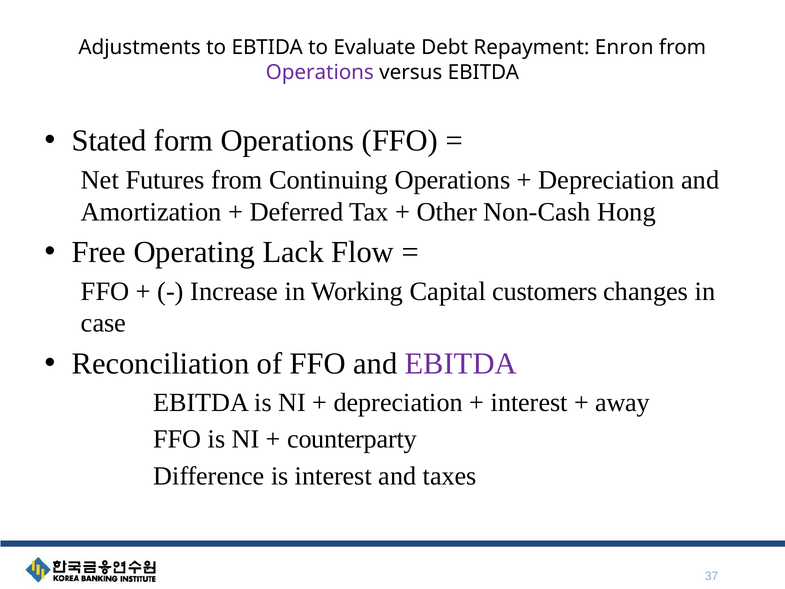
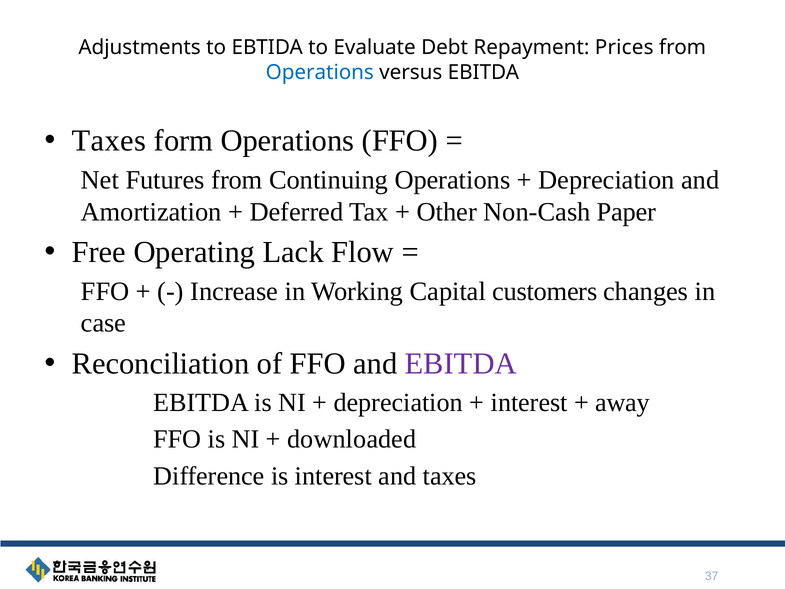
Enron: Enron -> Prices (624, 47)
Operations colour: purple -> blue (320, 72)
Stated: Stated -> Taxes (109, 141)
Hong: Hong -> Paper (627, 212)
counterparty: counterparty -> downloaded (352, 439)
